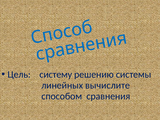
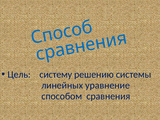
вычислите: вычислите -> уравнение (108, 85)
